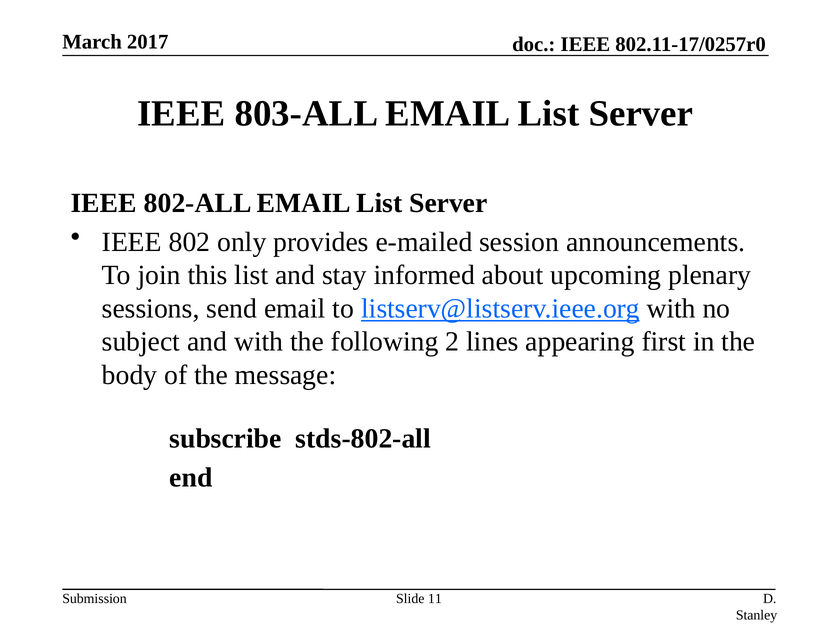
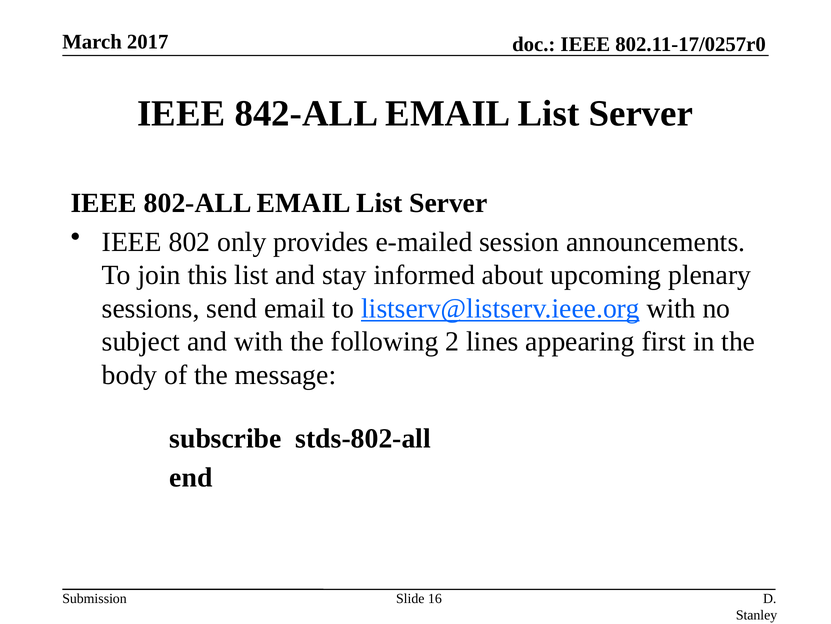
803-ALL: 803-ALL -> 842-ALL (306, 113)
11: 11 -> 16 (435, 598)
